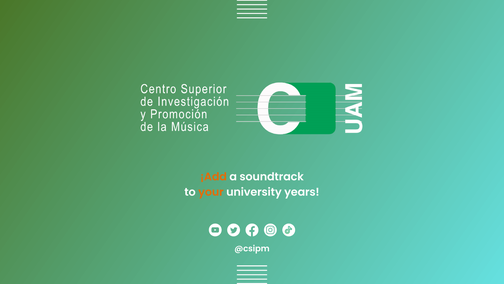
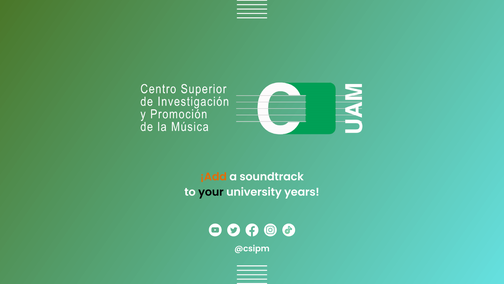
your colour: orange -> black (211, 192)
